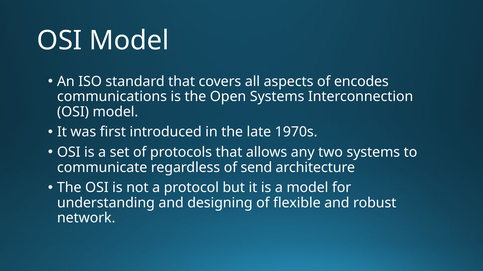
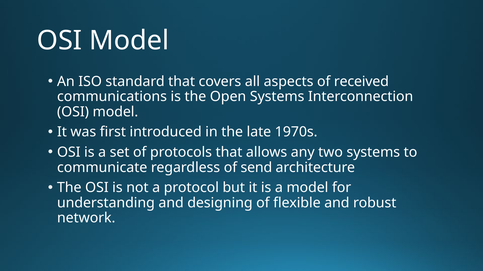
encodes: encodes -> received (361, 82)
